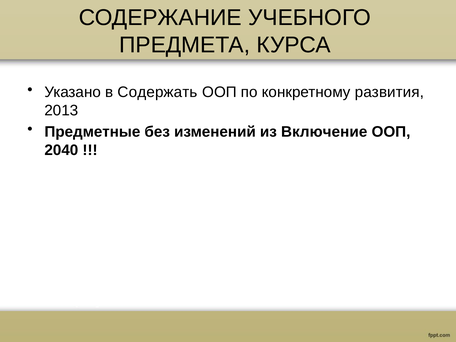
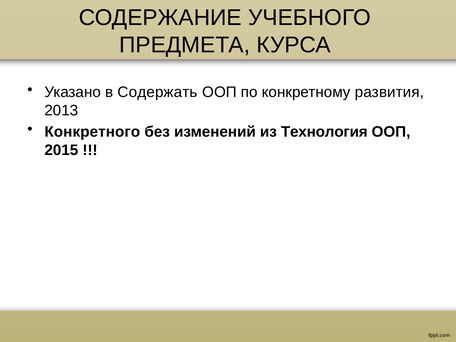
Предметные: Предметные -> Конкретного (92, 132)
Включение: Включение -> Технология (324, 132)
2040: 2040 -> 2015 (61, 150)
